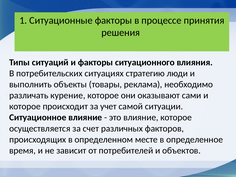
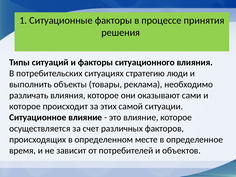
различать курение: курение -> влияния (68, 95)
учет: учет -> этих (108, 106)
